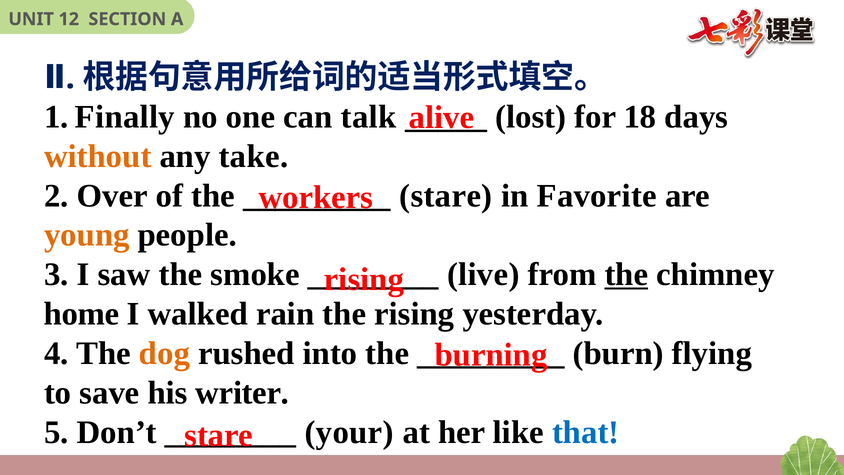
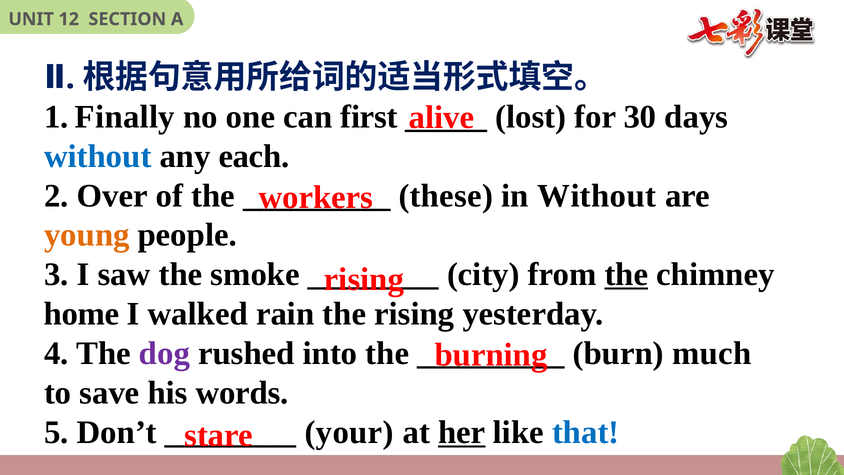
talk: talk -> first (369, 117)
18: 18 -> 30 (640, 117)
without colour: orange -> blue (98, 156)
take: take -> each (254, 156)
stare: stare -> these (446, 196)
in Favorite: Favorite -> Without (597, 196)
live: live -> city (483, 274)
dog colour: orange -> purple (164, 353)
flying: flying -> much (712, 353)
writer: writer -> words (242, 393)
her underline: none -> present (462, 432)
